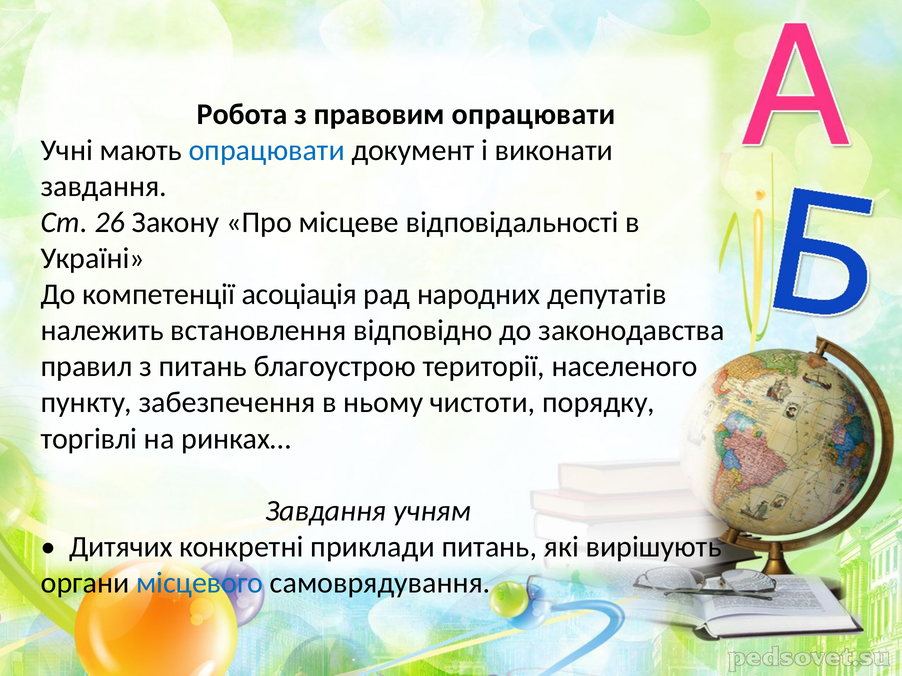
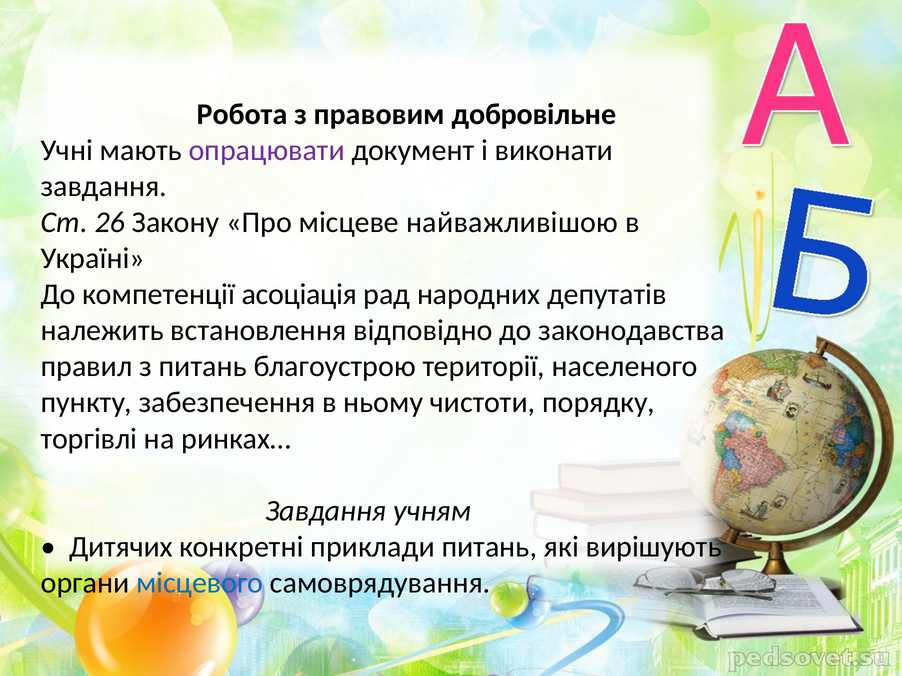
правовим опрацювати: опрацювати -> добровільне (534, 114)
опрацювати colour: blue -> purple (267, 150)
відповідальності: відповідальності -> найважливішою (512, 222)
